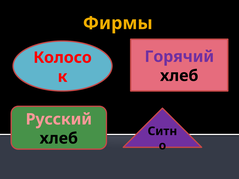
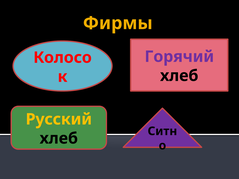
Русский colour: pink -> yellow (59, 119)
